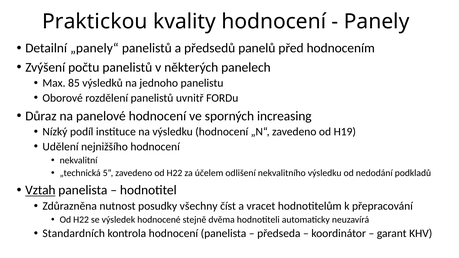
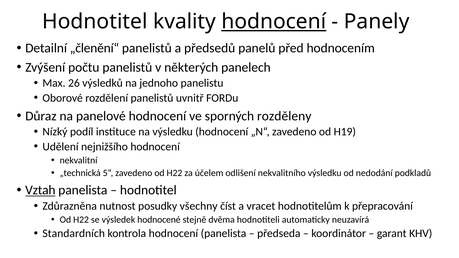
Praktickou: Praktickou -> Hodnotitel (95, 22)
hodnocení underline: none -> present (274, 22)
„panely“: „panely“ -> „členění“ (95, 48)
85: 85 -> 26 (74, 83)
increasing: increasing -> rozděleny (284, 116)
